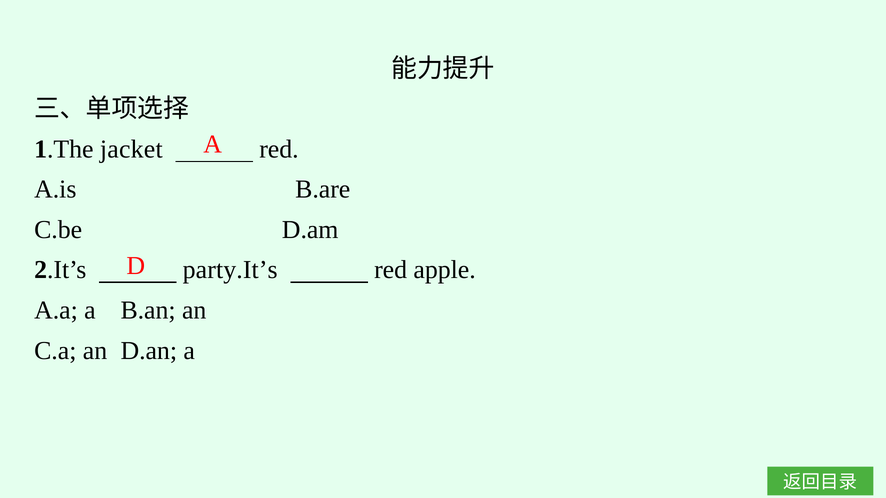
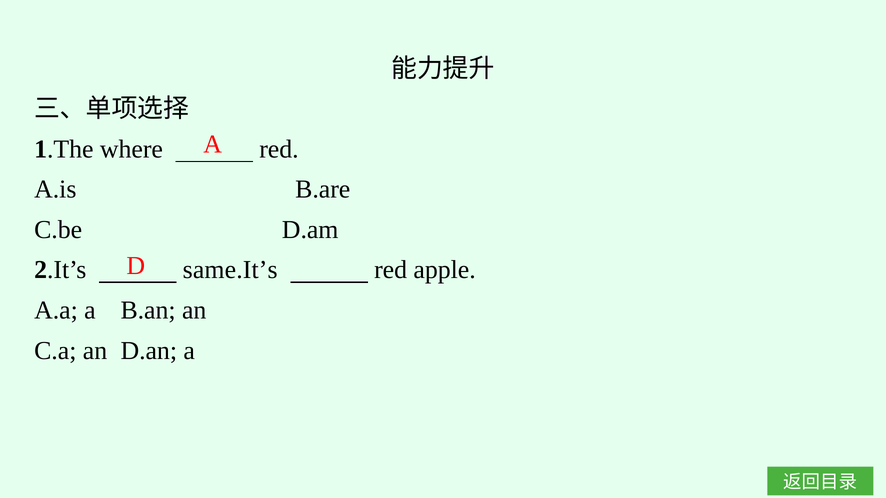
jacket: jacket -> where (131, 149)
party.It’s: party.It’s -> same.It’s (230, 270)
